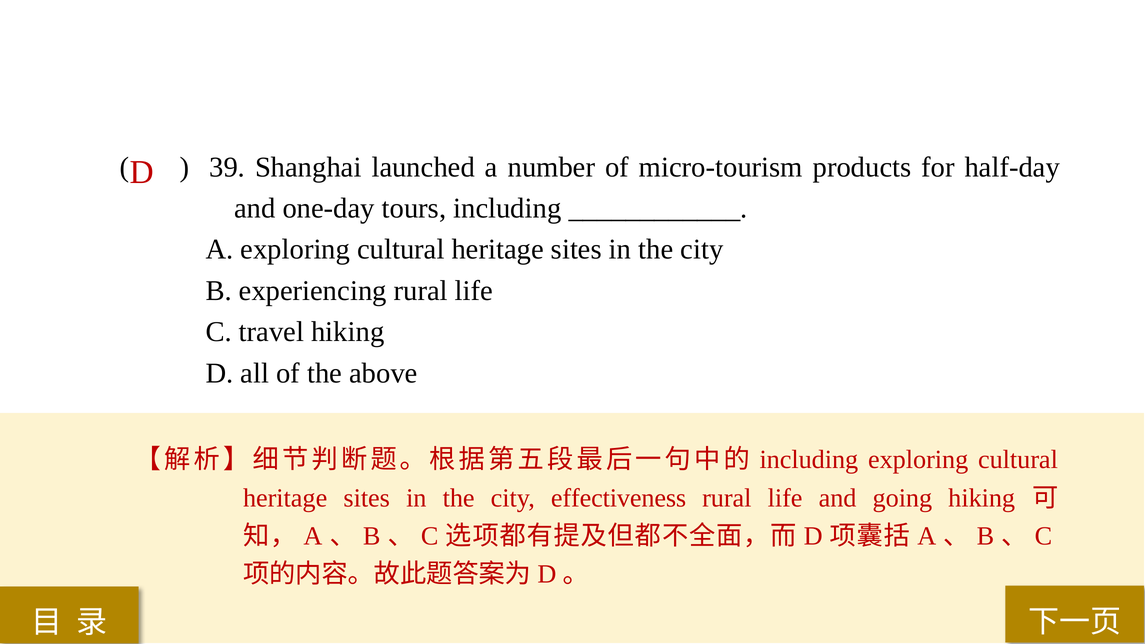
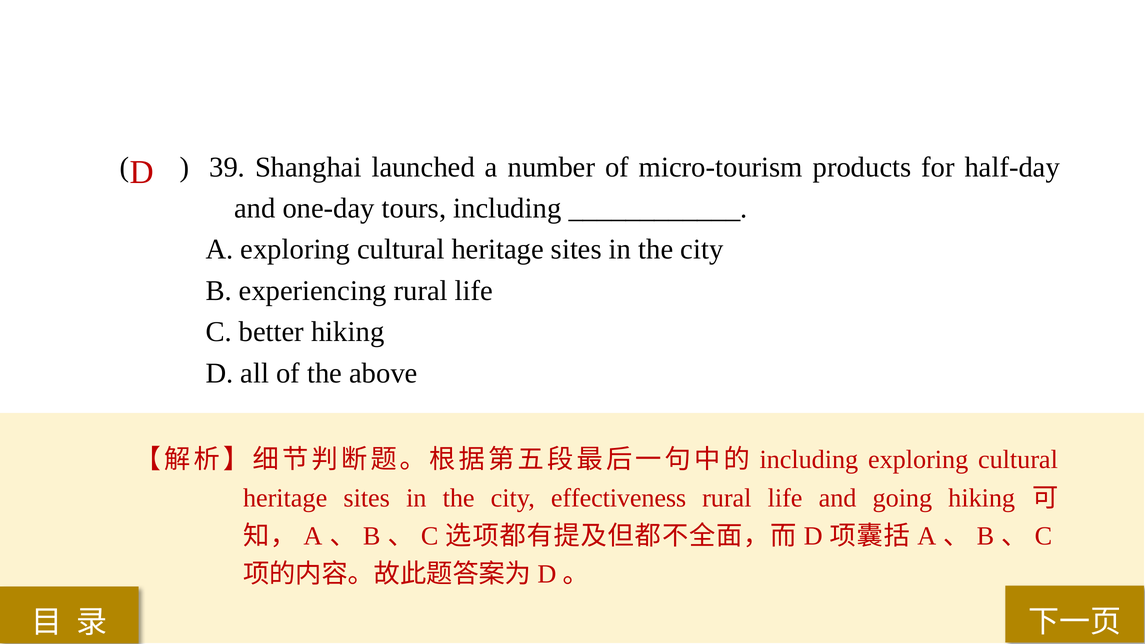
travel: travel -> better (271, 332)
